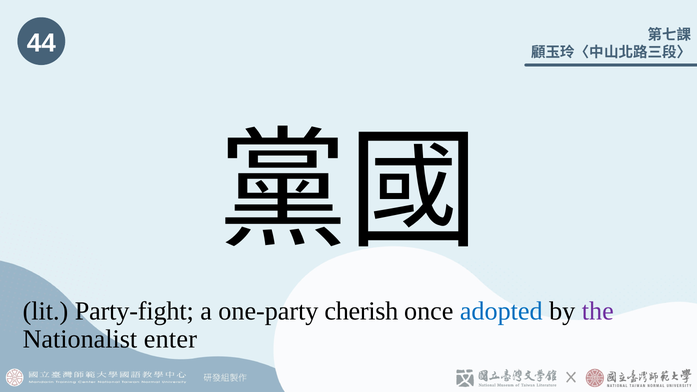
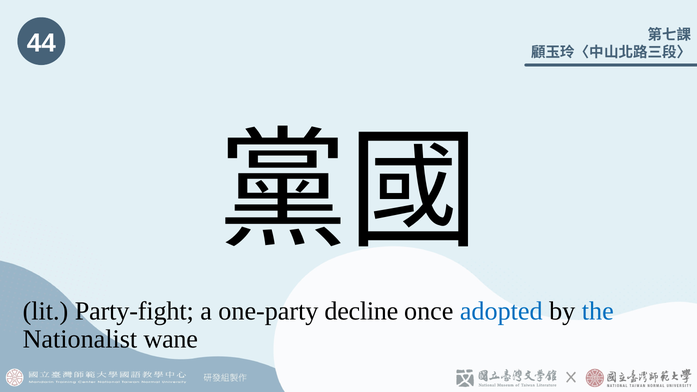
cherish: cherish -> decline (361, 311)
the colour: purple -> blue (598, 311)
enter: enter -> wane (171, 339)
